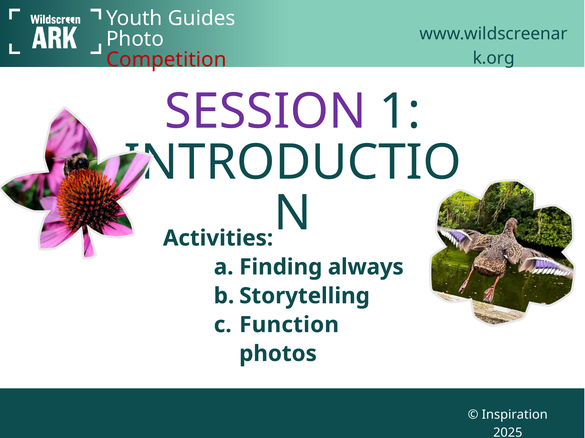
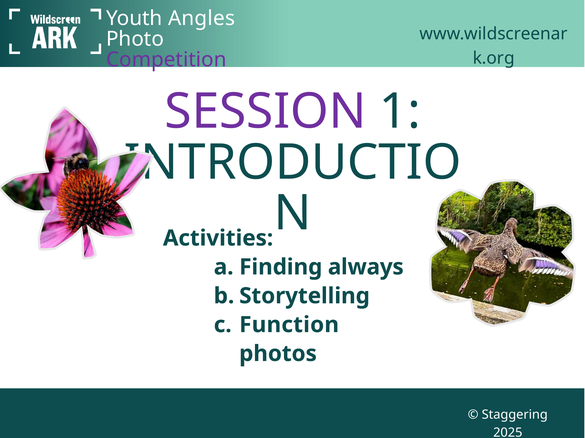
Guides: Guides -> Angles (202, 18)
Competition colour: red -> purple (166, 60)
Inspiration: Inspiration -> Staggering (515, 415)
